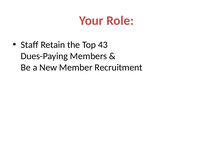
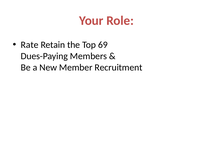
Staff: Staff -> Rate (30, 45)
43: 43 -> 69 (103, 45)
